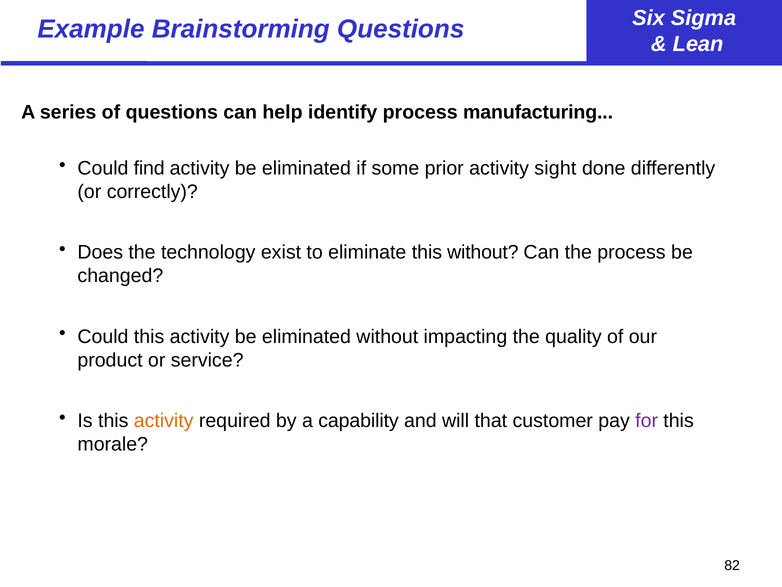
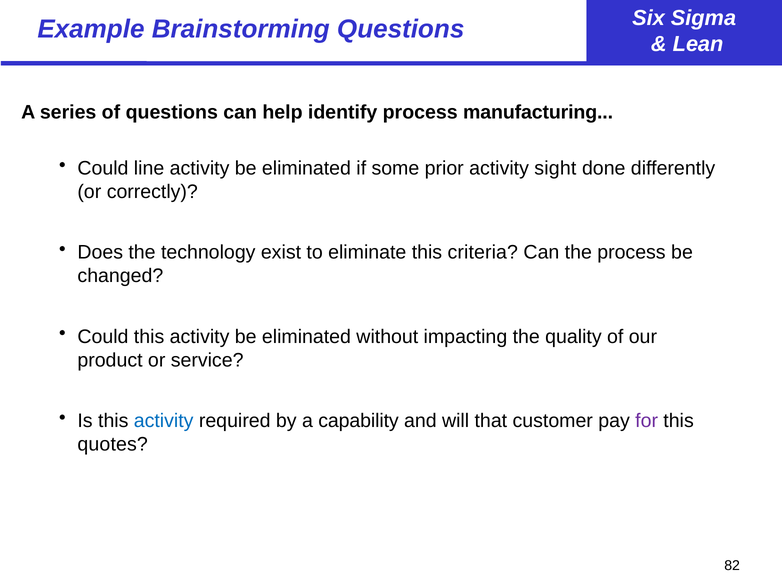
find: find -> line (149, 168)
this without: without -> criteria (483, 252)
activity colour: orange -> blue (164, 420)
morale: morale -> quotes (113, 444)
